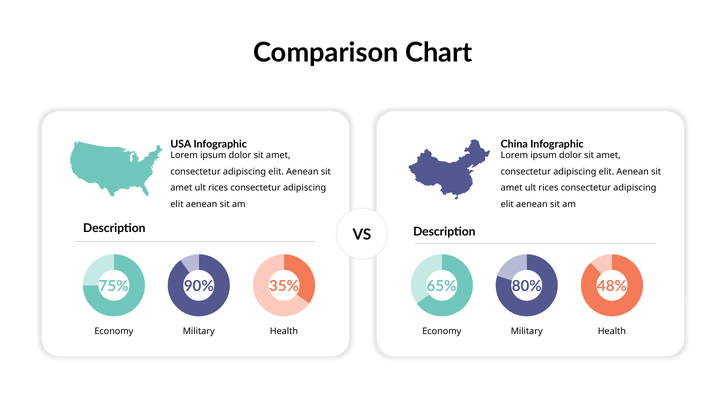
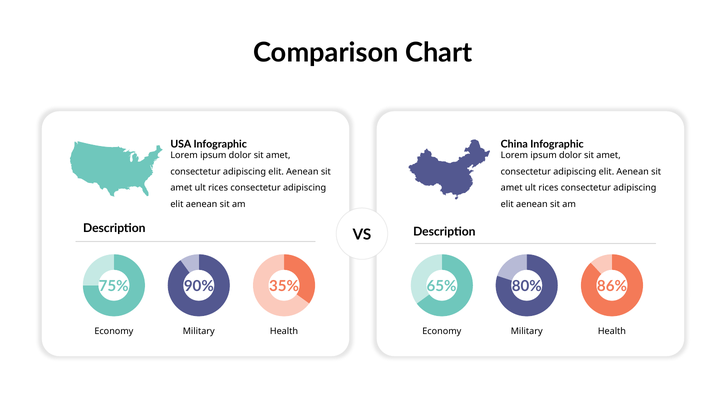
48%: 48% -> 86% (612, 287)
